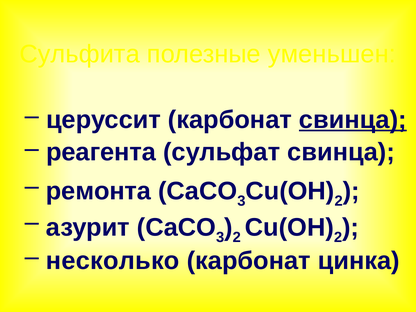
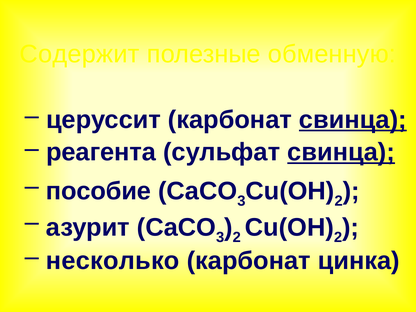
Сульфита: Сульфита -> Содержит (79, 54)
уменьшен: уменьшен -> обменную (332, 54)
свинца underline: none -> present (341, 152)
ремонта: ремонта -> пособие (99, 191)
